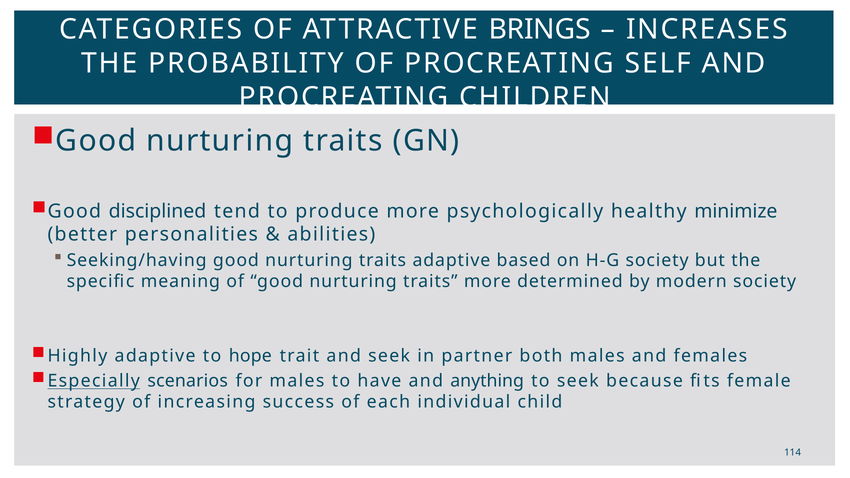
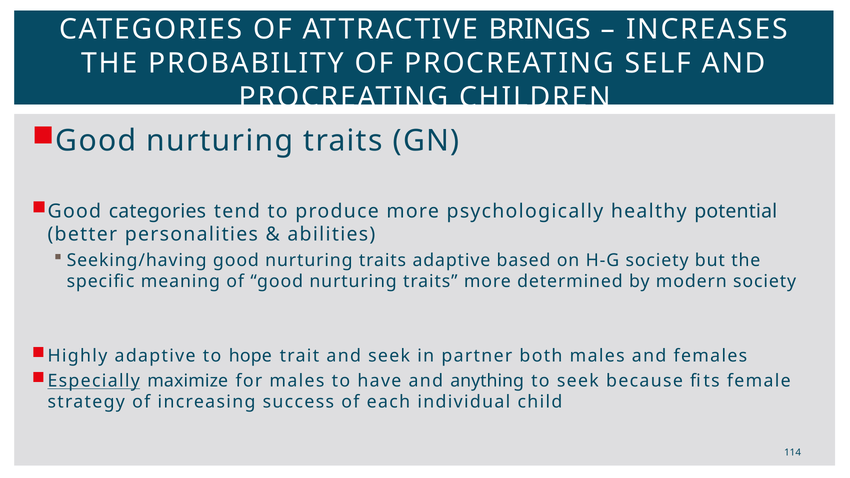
Good disciplined: disciplined -> categories (157, 211)
minimize: minimize -> potential (736, 211)
scenarios: scenarios -> maximize (188, 381)
